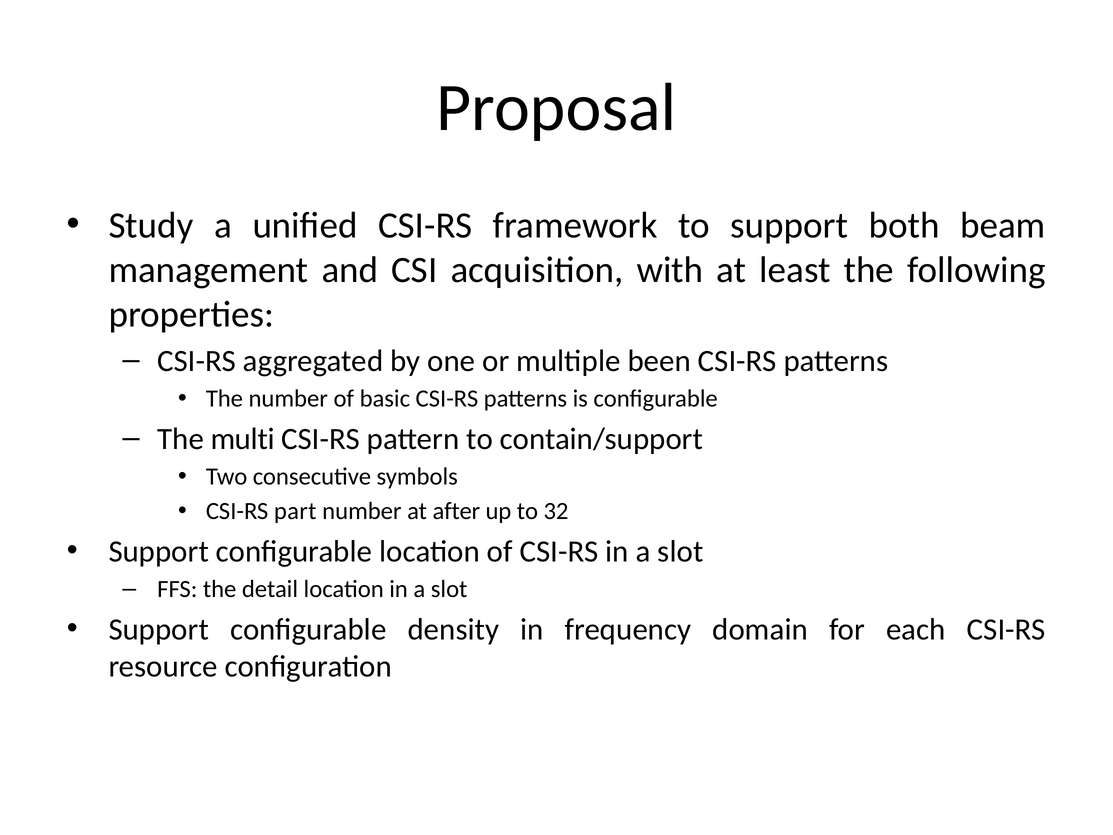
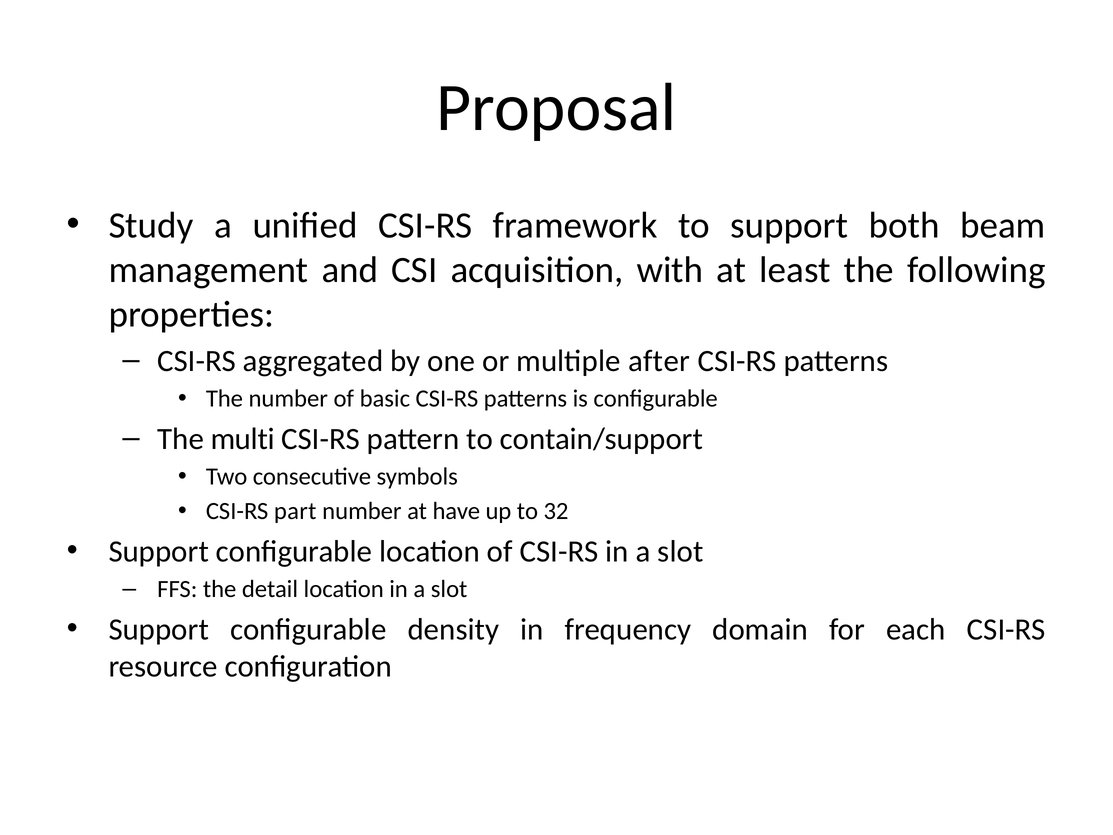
been: been -> after (659, 361)
after: after -> have (456, 511)
